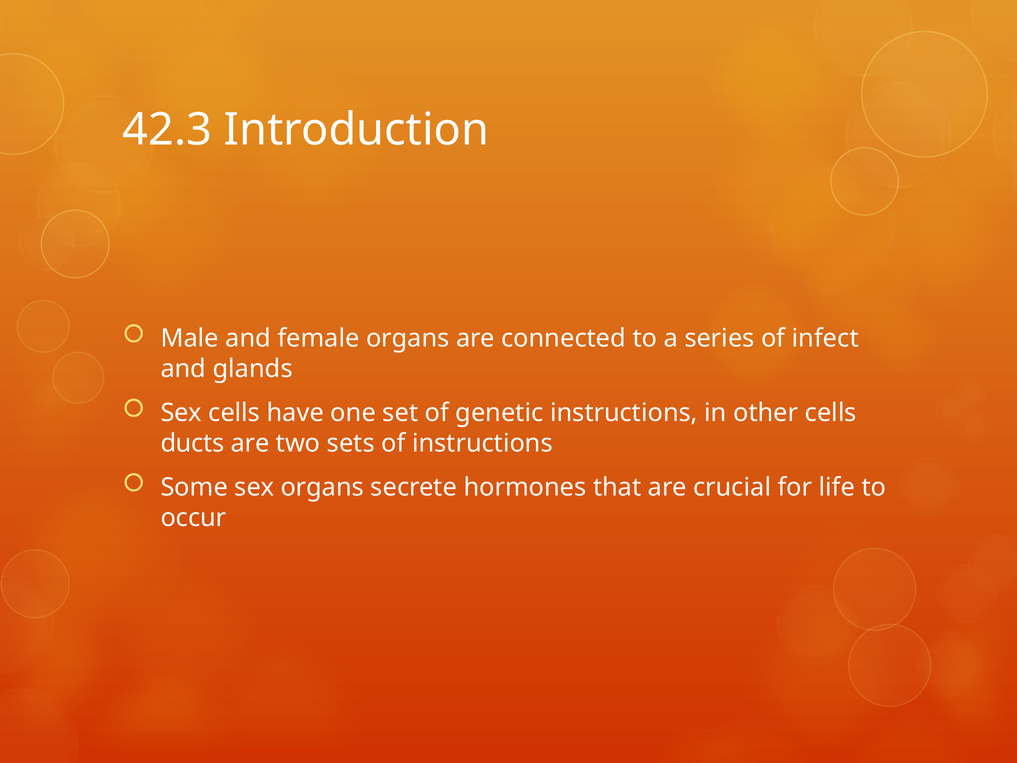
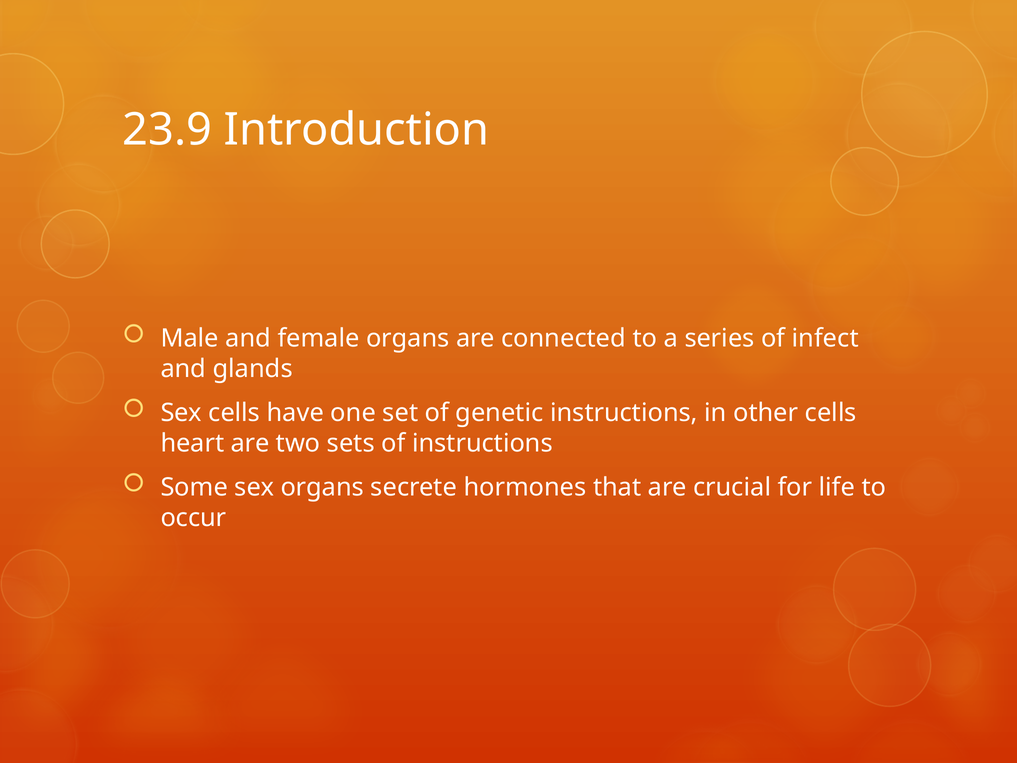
42.3: 42.3 -> 23.9 (167, 130)
ducts: ducts -> heart (192, 443)
